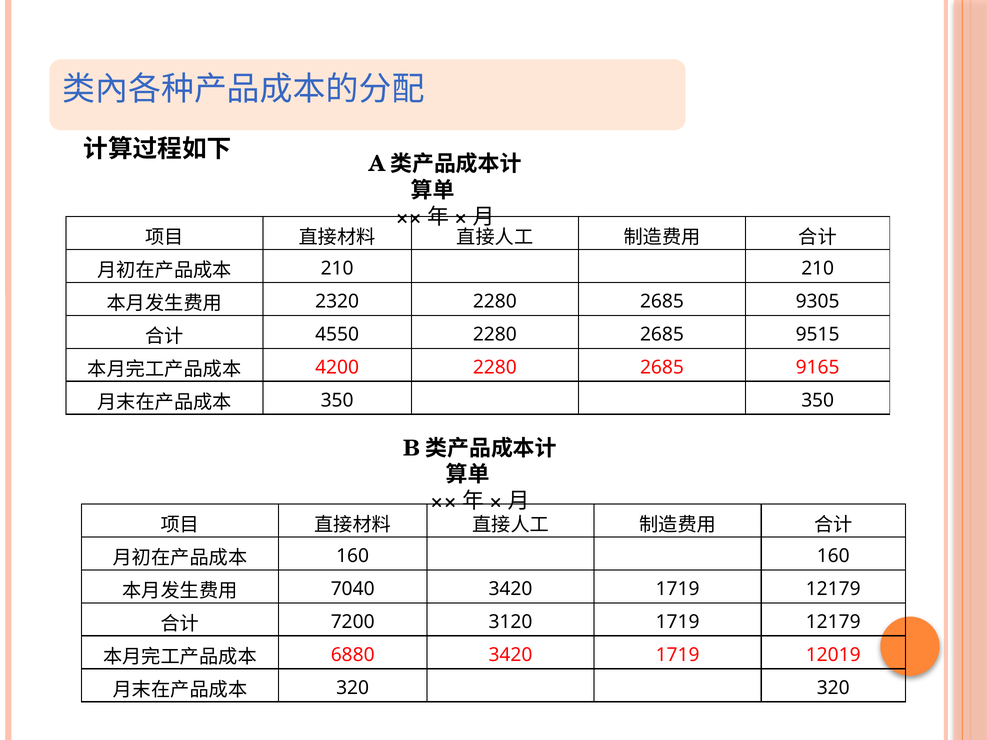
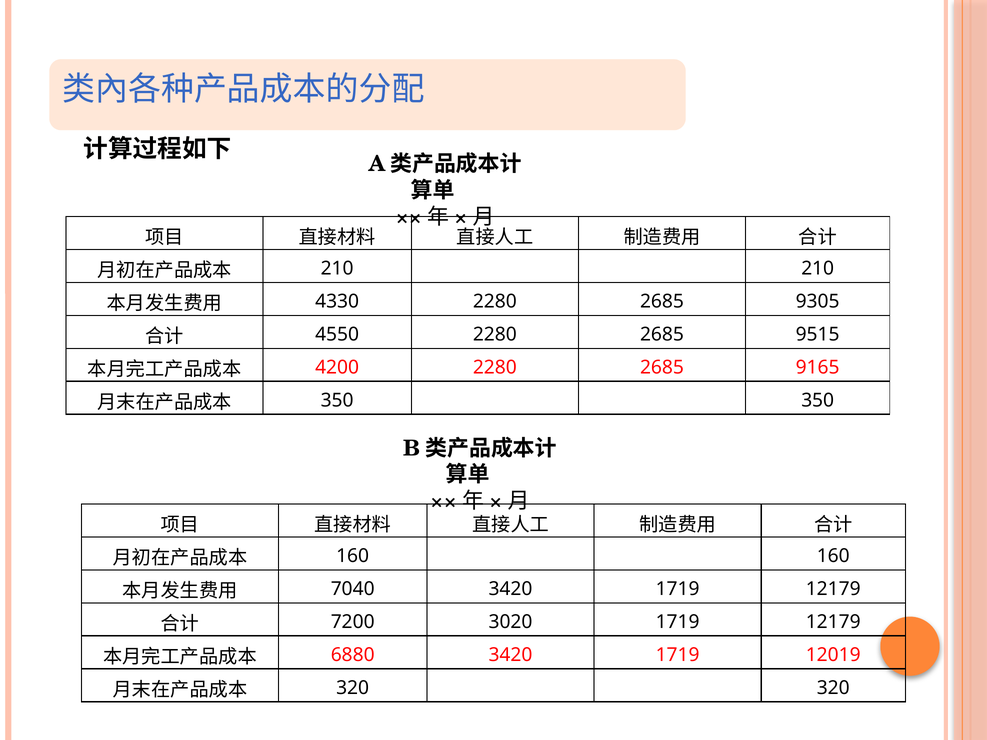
2320: 2320 -> 4330 (337, 302)
3120: 3120 -> 3020 (511, 622)
